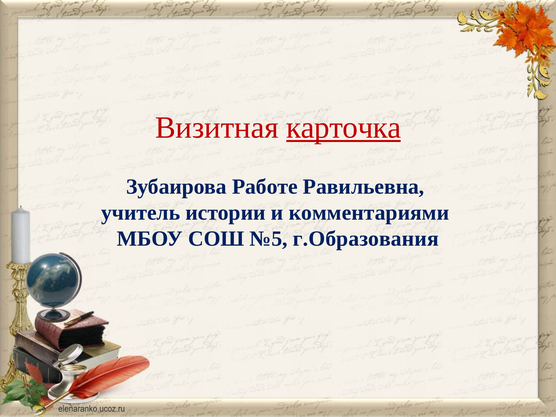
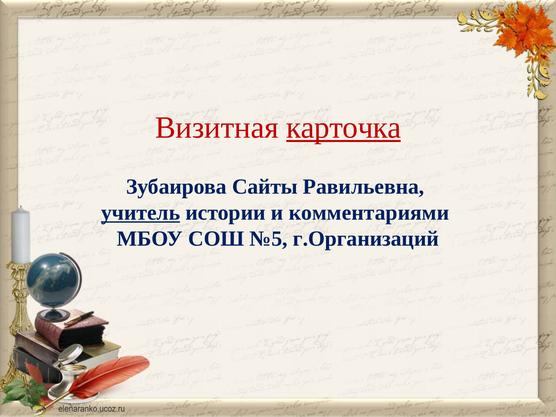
Работе: Работе -> Сайты (265, 187)
учитель underline: none -> present (141, 213)
г.Образования: г.Образования -> г.Организаций (366, 239)
